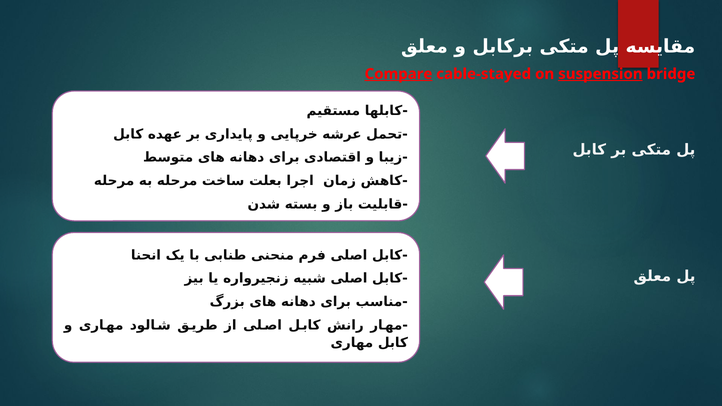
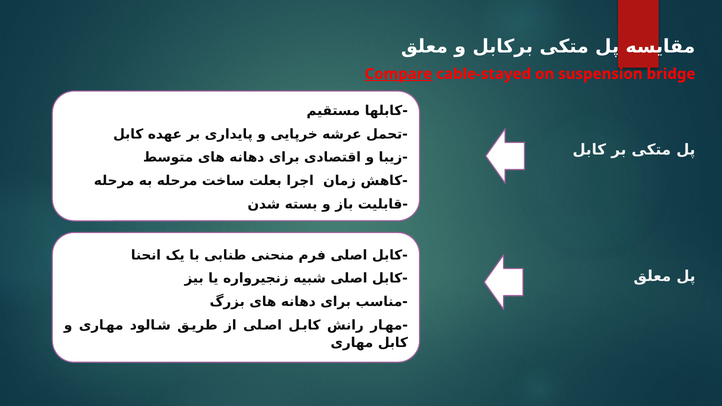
suspension underline: present -> none (600, 74)
